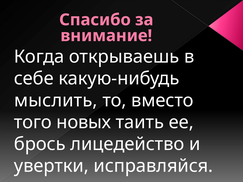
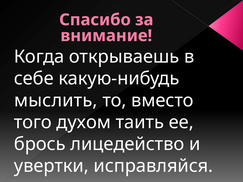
новых: новых -> духом (84, 122)
